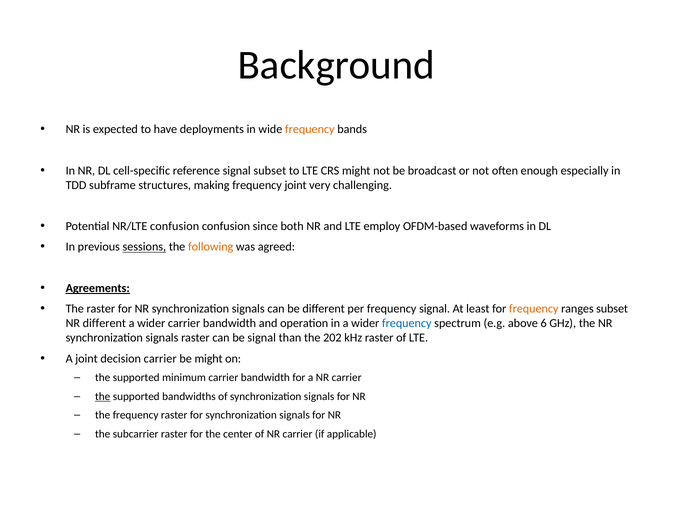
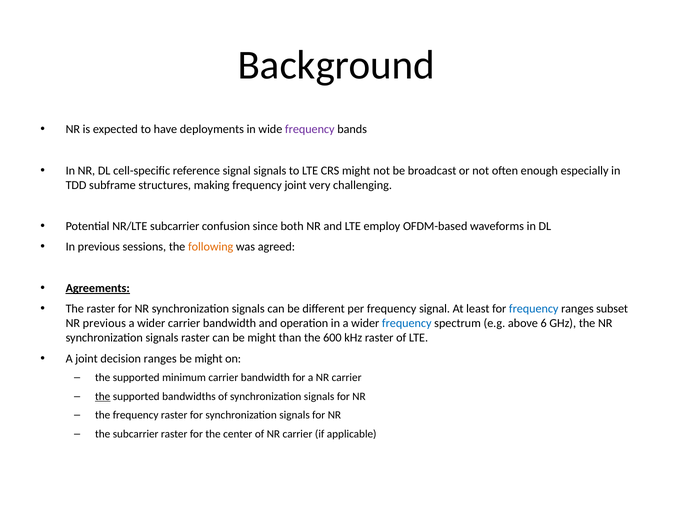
frequency colour: orange -> purple (310, 129)
signal subset: subset -> signals (270, 170)
NR/LTE confusion: confusion -> subcarrier (175, 226)
sessions underline: present -> none (144, 247)
frequency colour: orange -> blue (534, 309)
NR different: different -> previous (104, 323)
can be signal: signal -> might (262, 338)
202: 202 -> 600 (332, 338)
decision carrier: carrier -> ranges (160, 358)
